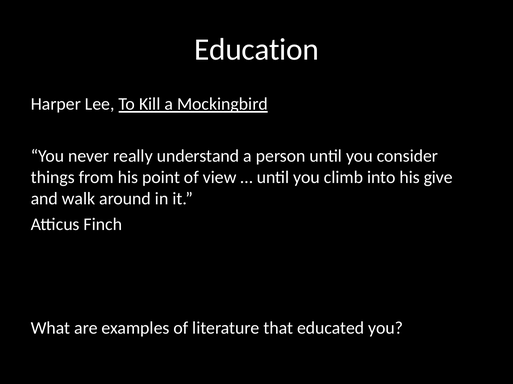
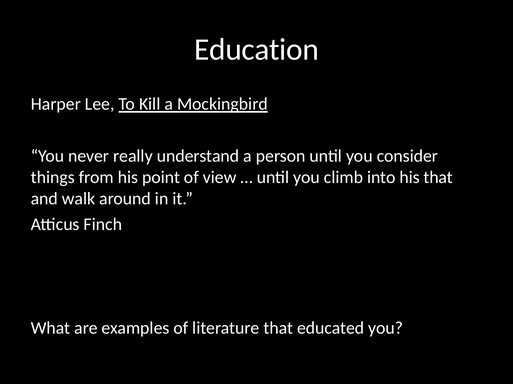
his give: give -> that (438, 178)
